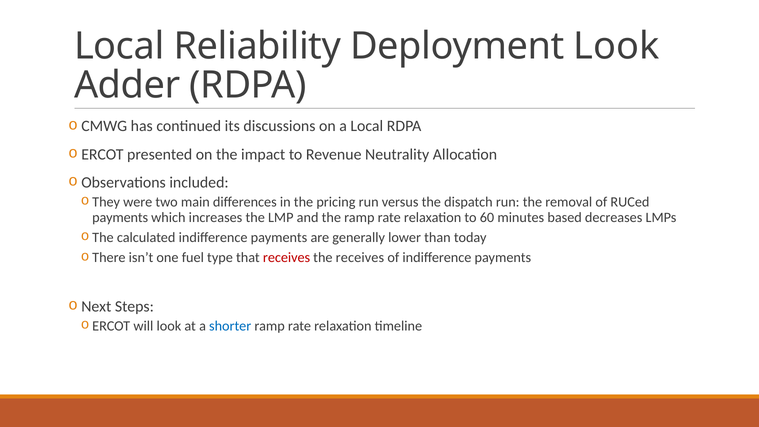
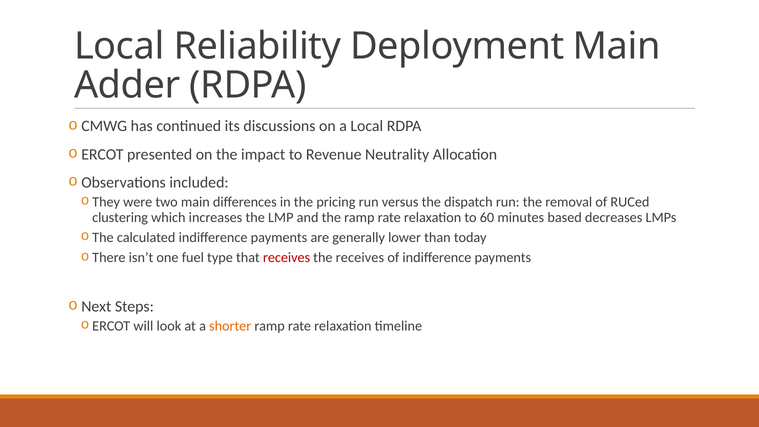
Deployment Look: Look -> Main (617, 46)
payments: payments -> clustering (120, 217)
shorter colour: blue -> orange (230, 326)
